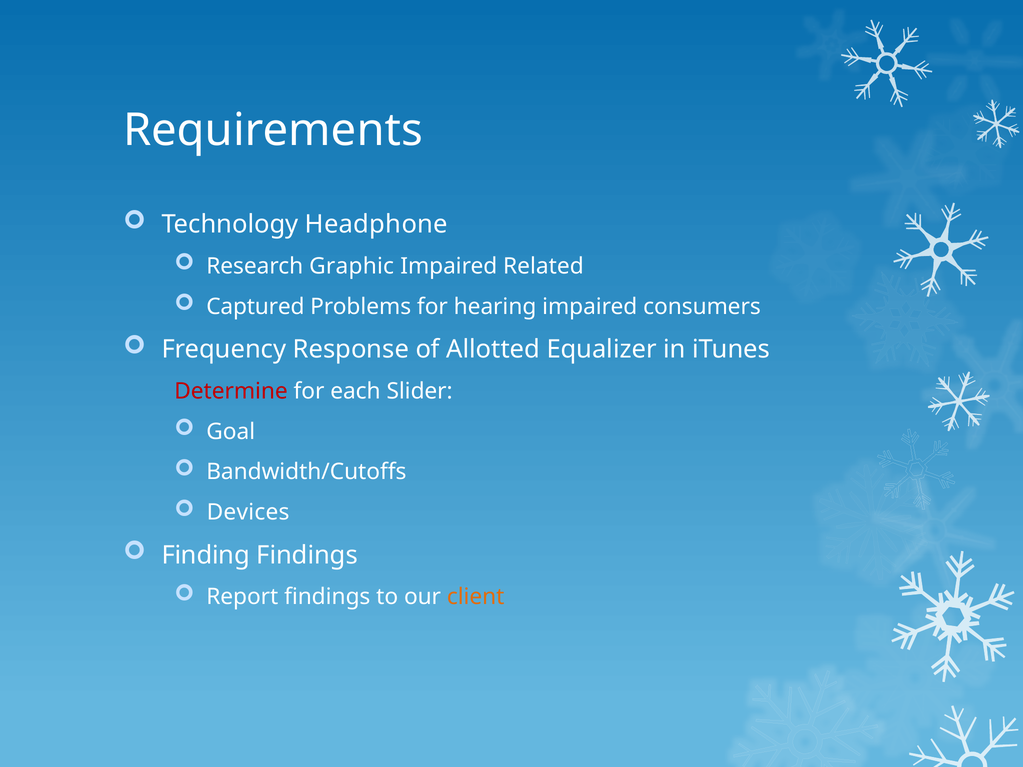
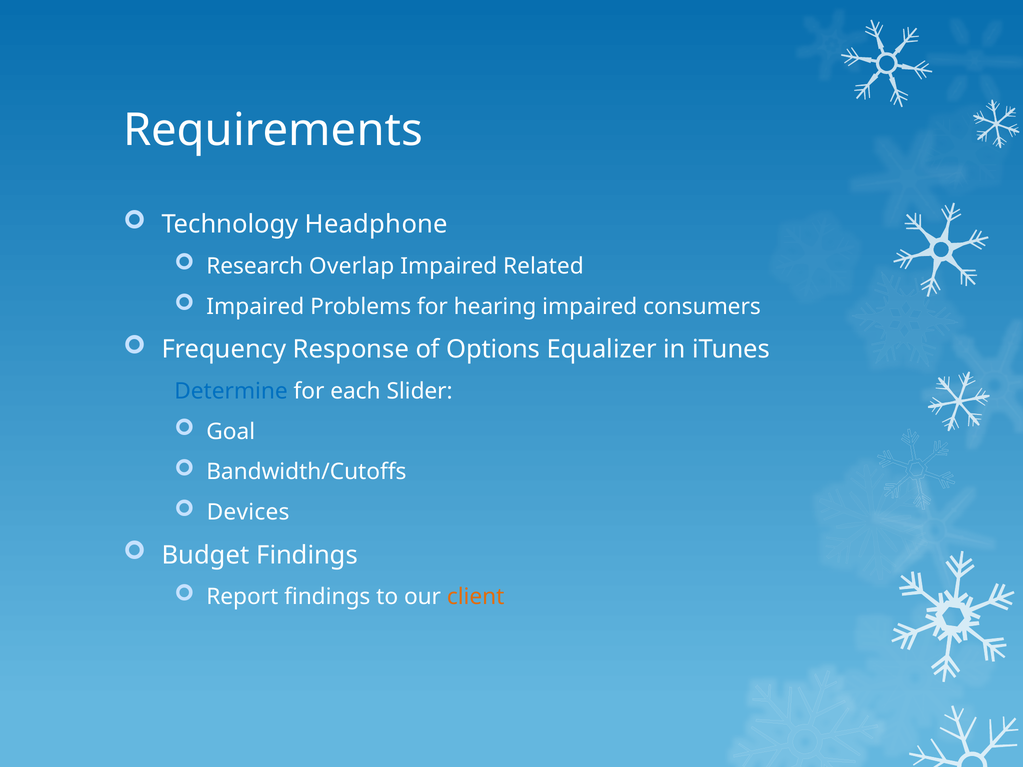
Graphic: Graphic -> Overlap (352, 266)
Captured: Captured -> Impaired (255, 307)
Allotted: Allotted -> Options (493, 349)
Determine colour: red -> blue (231, 391)
Finding: Finding -> Budget (206, 555)
